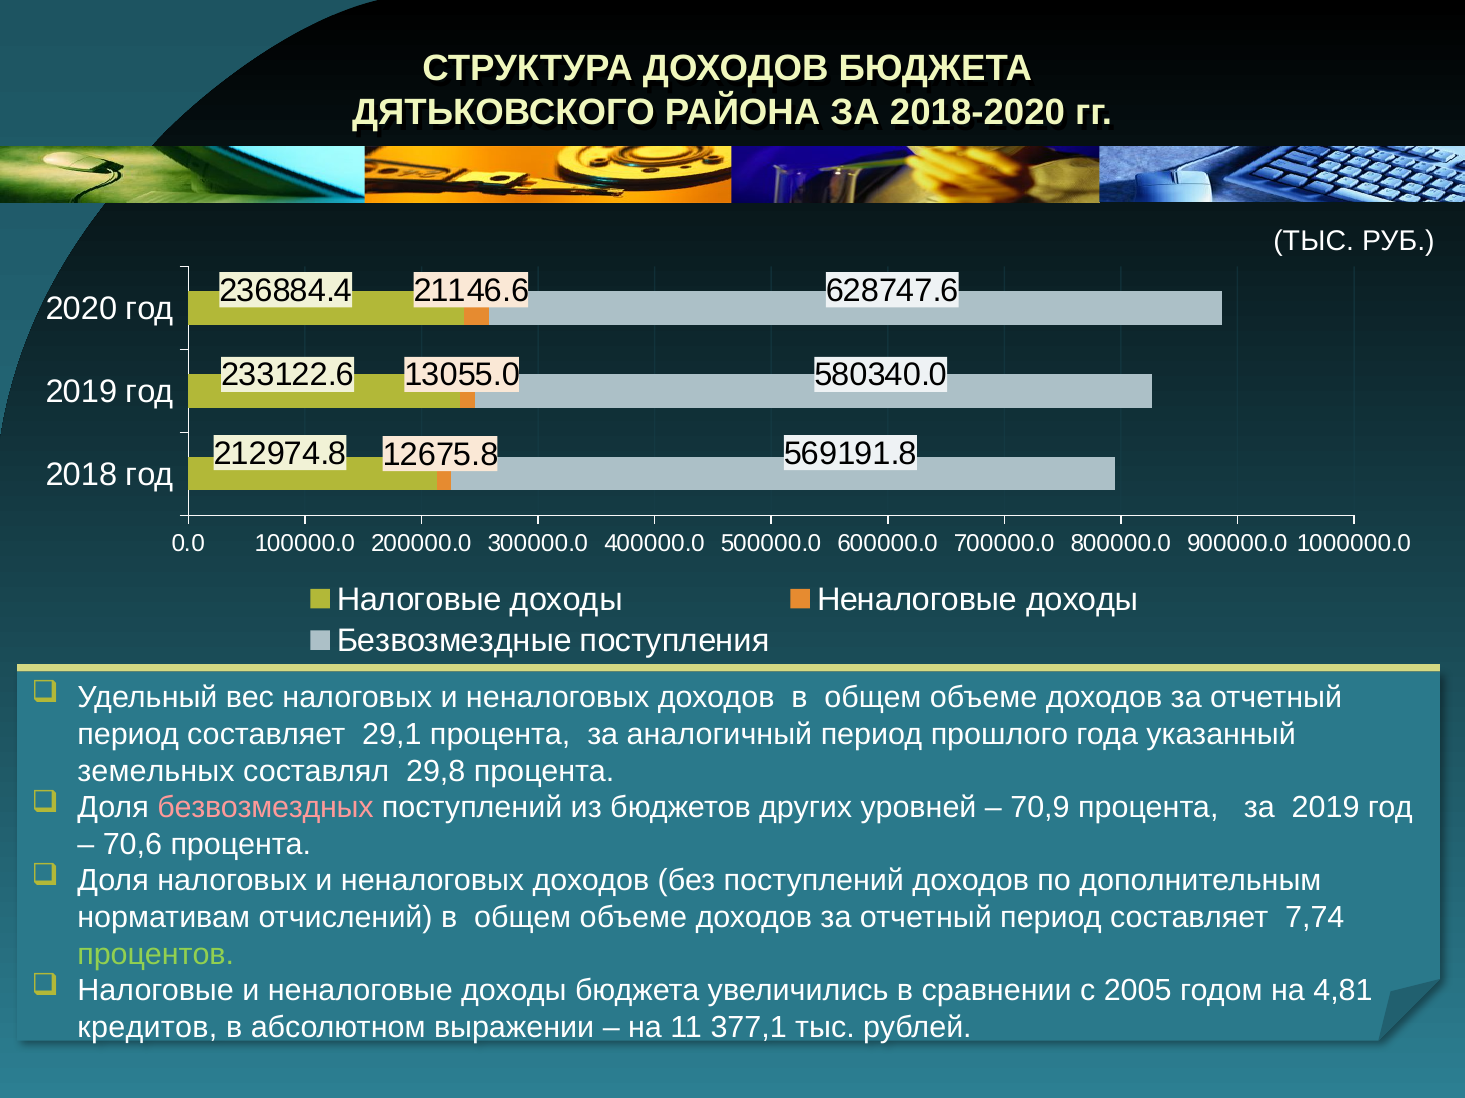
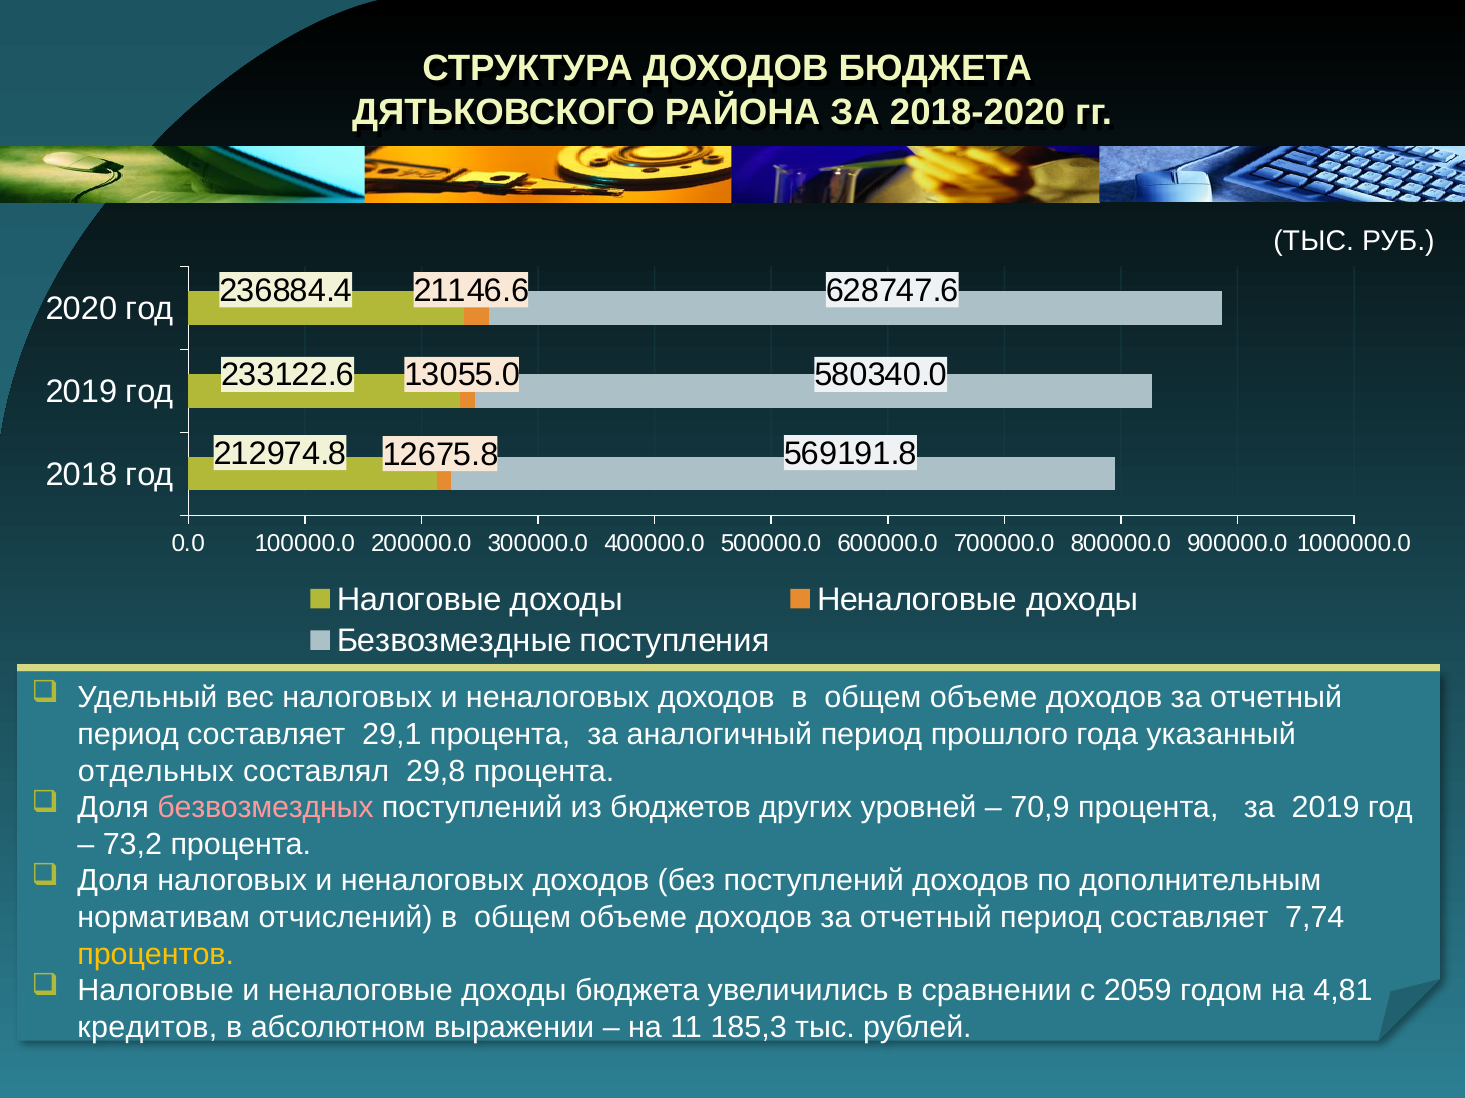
земельных: земельных -> отдельных (156, 772)
70,6: 70,6 -> 73,2 (132, 845)
процентов colour: light green -> yellow (156, 955)
2005: 2005 -> 2059 (1138, 991)
377,1: 377,1 -> 185,3 (749, 1028)
